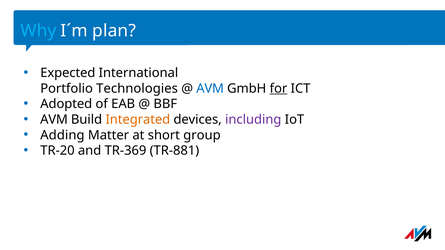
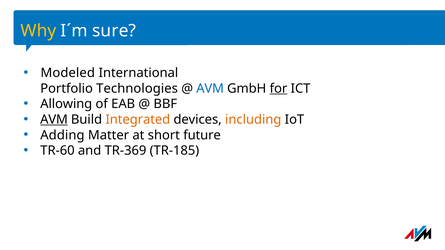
Why colour: light blue -> yellow (38, 31)
plan: plan -> sure (114, 31)
Expected: Expected -> Modeled (68, 73)
Adopted: Adopted -> Allowing (66, 104)
AVM underline: none -> present (54, 120)
including colour: purple -> orange (253, 120)
group: group -> future (202, 135)
TR-20: TR-20 -> TR-60 (57, 151)
TR-881: TR-881 -> TR-185 (174, 151)
